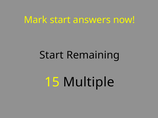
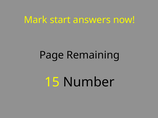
Start: Start -> Page (52, 55)
Multiple: Multiple -> Number (89, 82)
